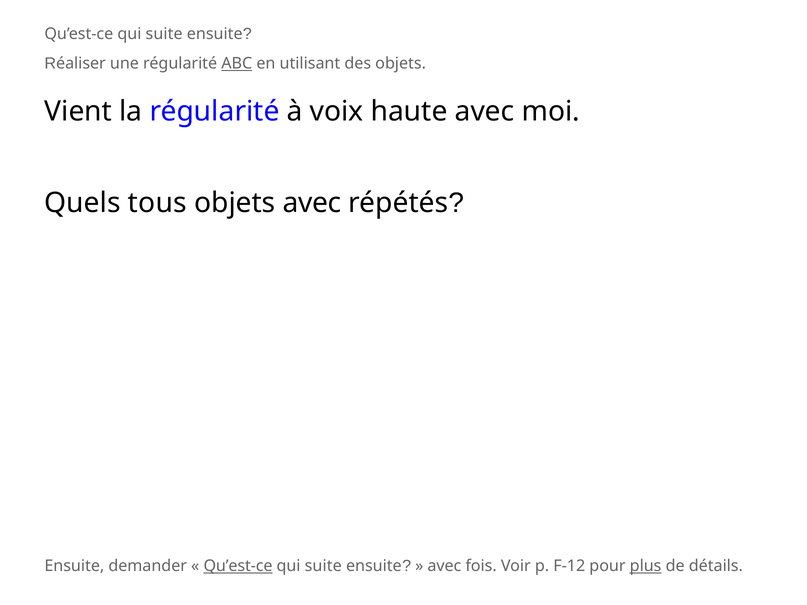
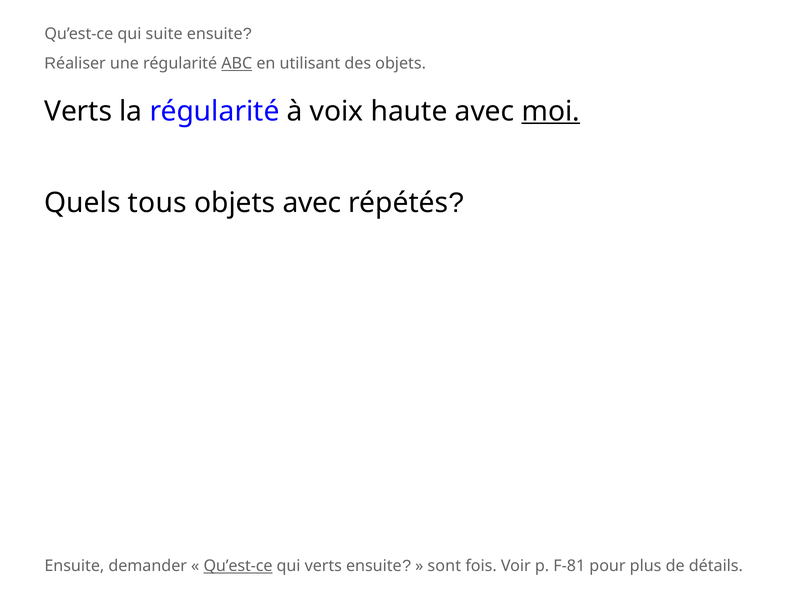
Vient: Vient -> Verts (78, 111)
moi underline: none -> present (551, 111)
suite: suite -> verts (323, 566)
avec: avec -> sont (444, 566)
F-12: F-12 -> F-81 (569, 566)
plus underline: present -> none (646, 566)
